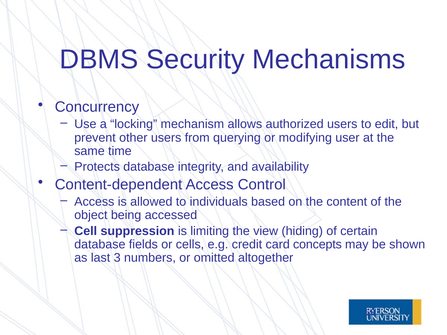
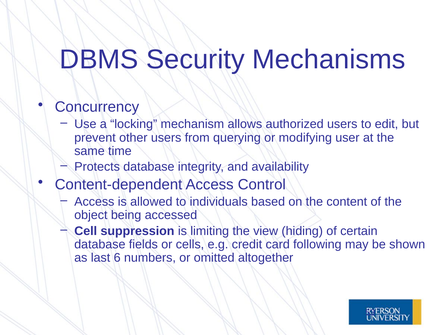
concepts: concepts -> following (317, 245)
3: 3 -> 6 (117, 258)
